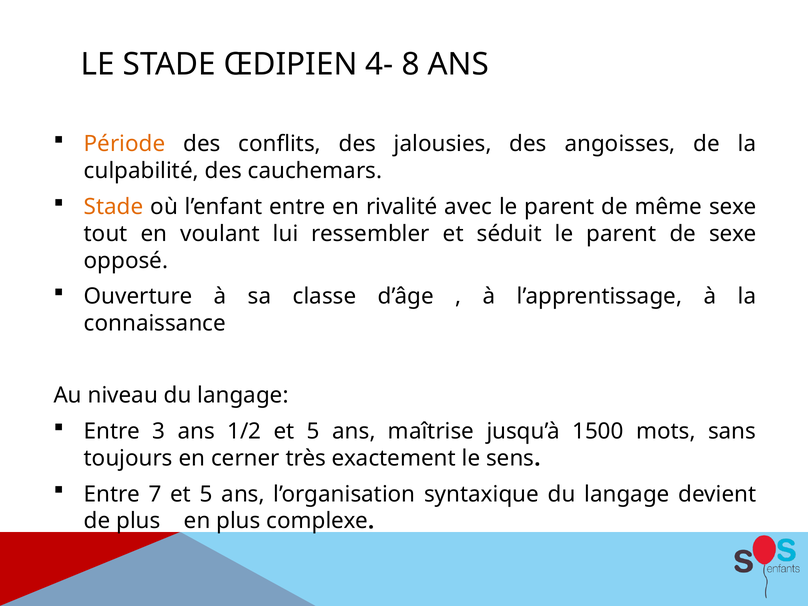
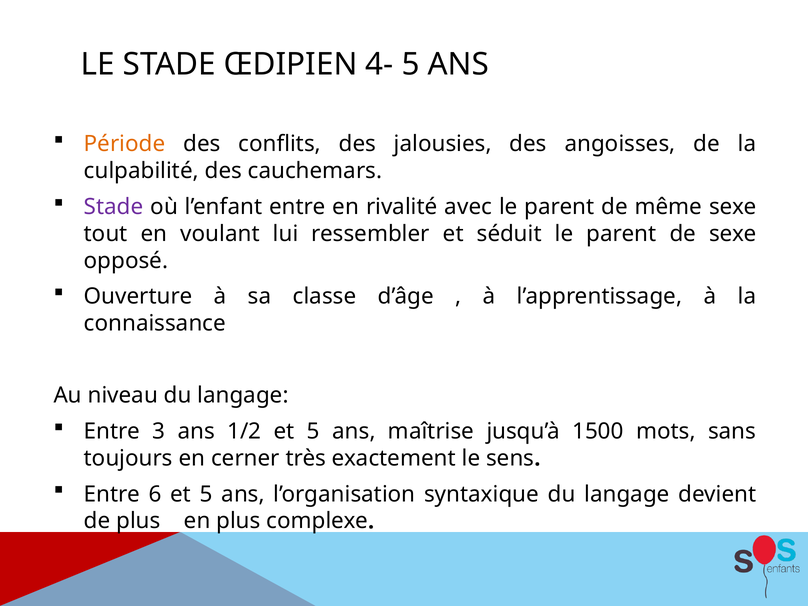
4- 8: 8 -> 5 (411, 65)
Stade colour: orange -> purple (114, 207)
7: 7 -> 6 (155, 494)
